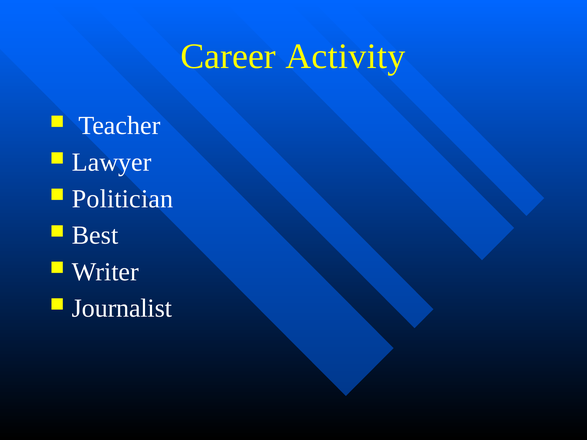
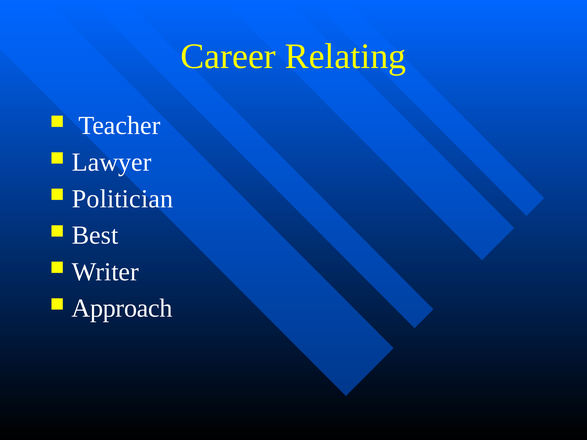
Activity: Activity -> Relating (346, 56)
Journalist: Journalist -> Approach (122, 308)
